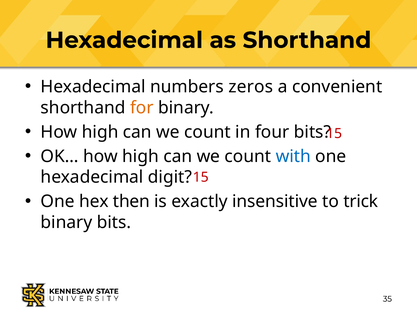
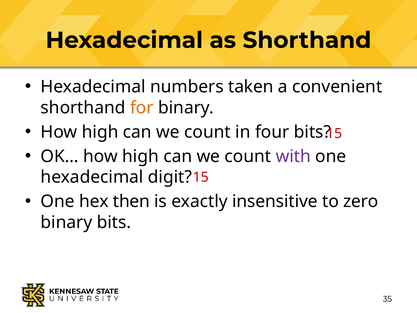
zeros: zeros -> taken (251, 87)
with colour: blue -> purple (293, 156)
trick: trick -> zero (361, 201)
